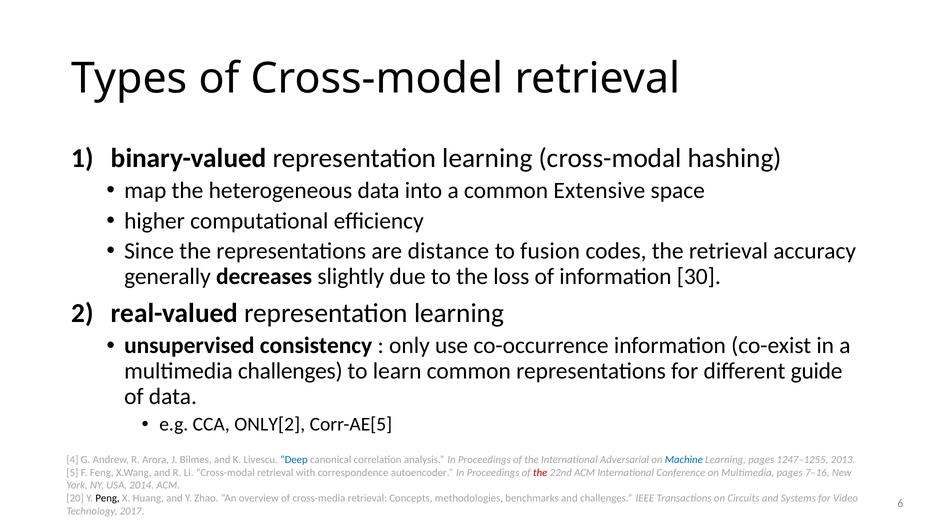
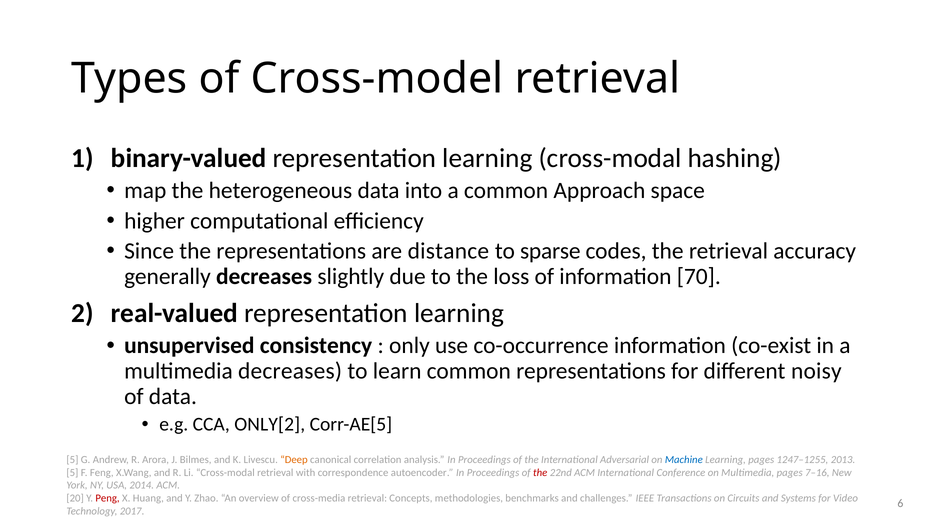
Extensive: Extensive -> Approach (599, 191)
fusion: fusion -> sparse (550, 251)
30: 30 -> 70 (699, 276)
multimedia challenges: challenges -> decreases (290, 371)
guide: guide -> noisy (816, 371)
4: 4 -> 5 (72, 460)
Deep colour: blue -> orange (294, 460)
Peng colour: black -> red (108, 498)
